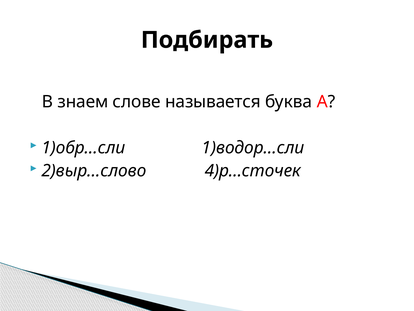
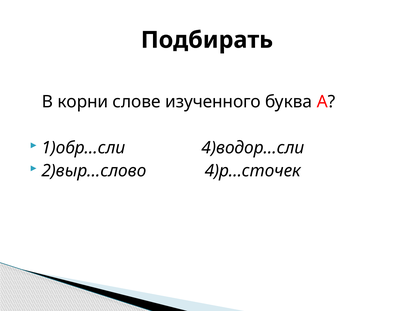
знаем: знаем -> корни (83, 102)
называется: называется -> изученного (213, 102)
1)водор…сли: 1)водор…сли -> 4)водор…сли (253, 148)
